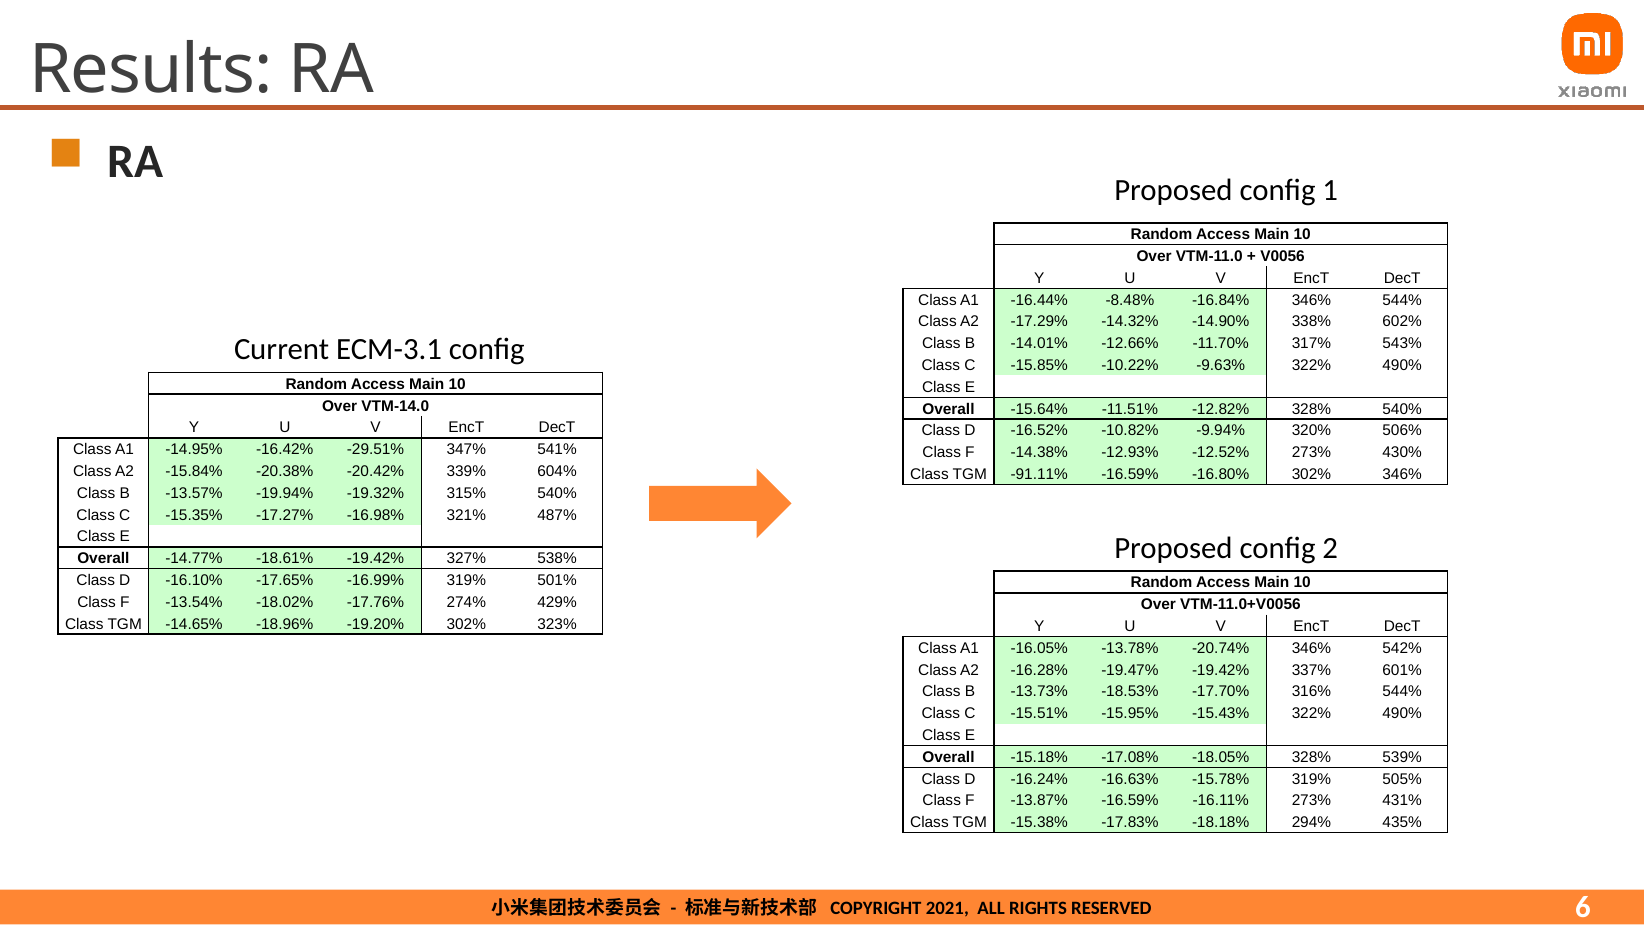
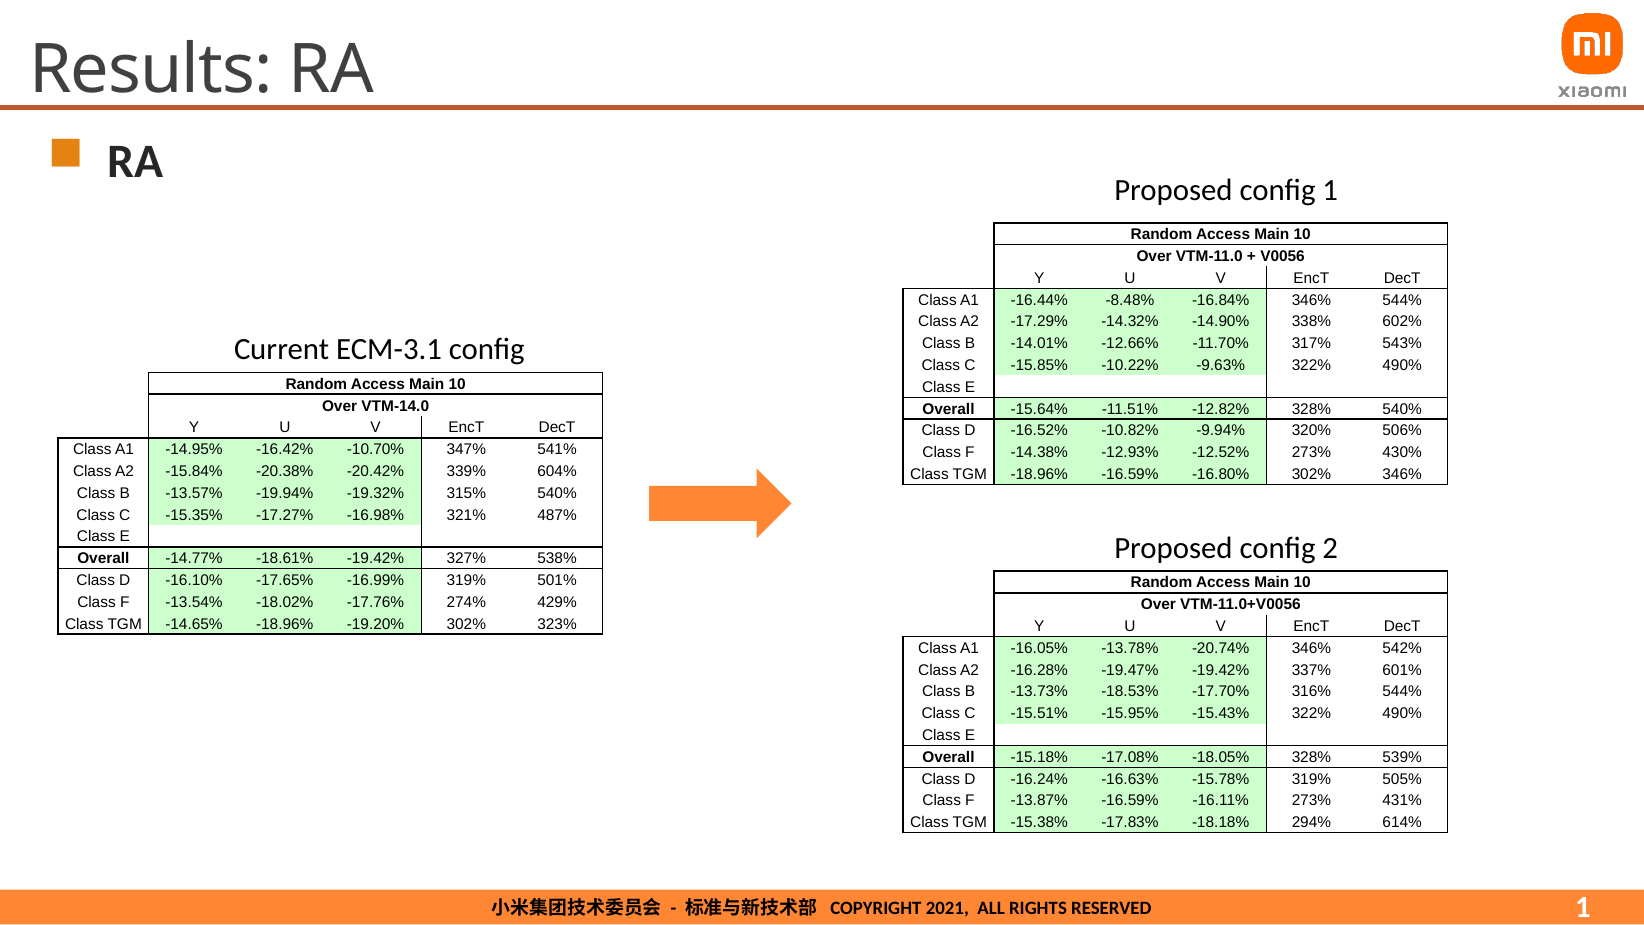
-29.51%: -29.51% -> -10.70% (376, 449)
TGM -91.11%: -91.11% -> -18.96% (1039, 474)
435%: 435% -> 614% (1402, 822)
6: 6 -> 1 (1583, 907)
